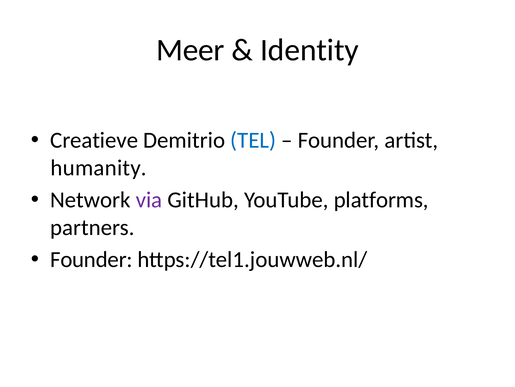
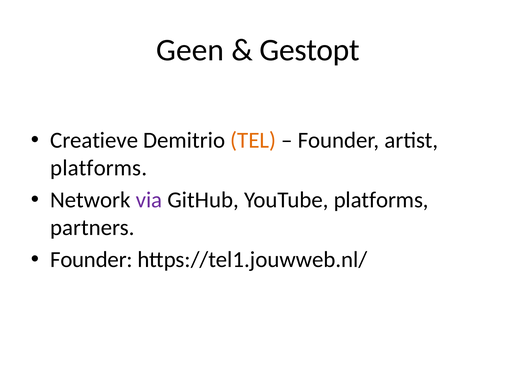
Meer: Meer -> Geen (190, 50)
Identity: Identity -> Gestopt (310, 50)
TEL colour: blue -> orange (253, 140)
humanity: humanity -> platforms (99, 168)
